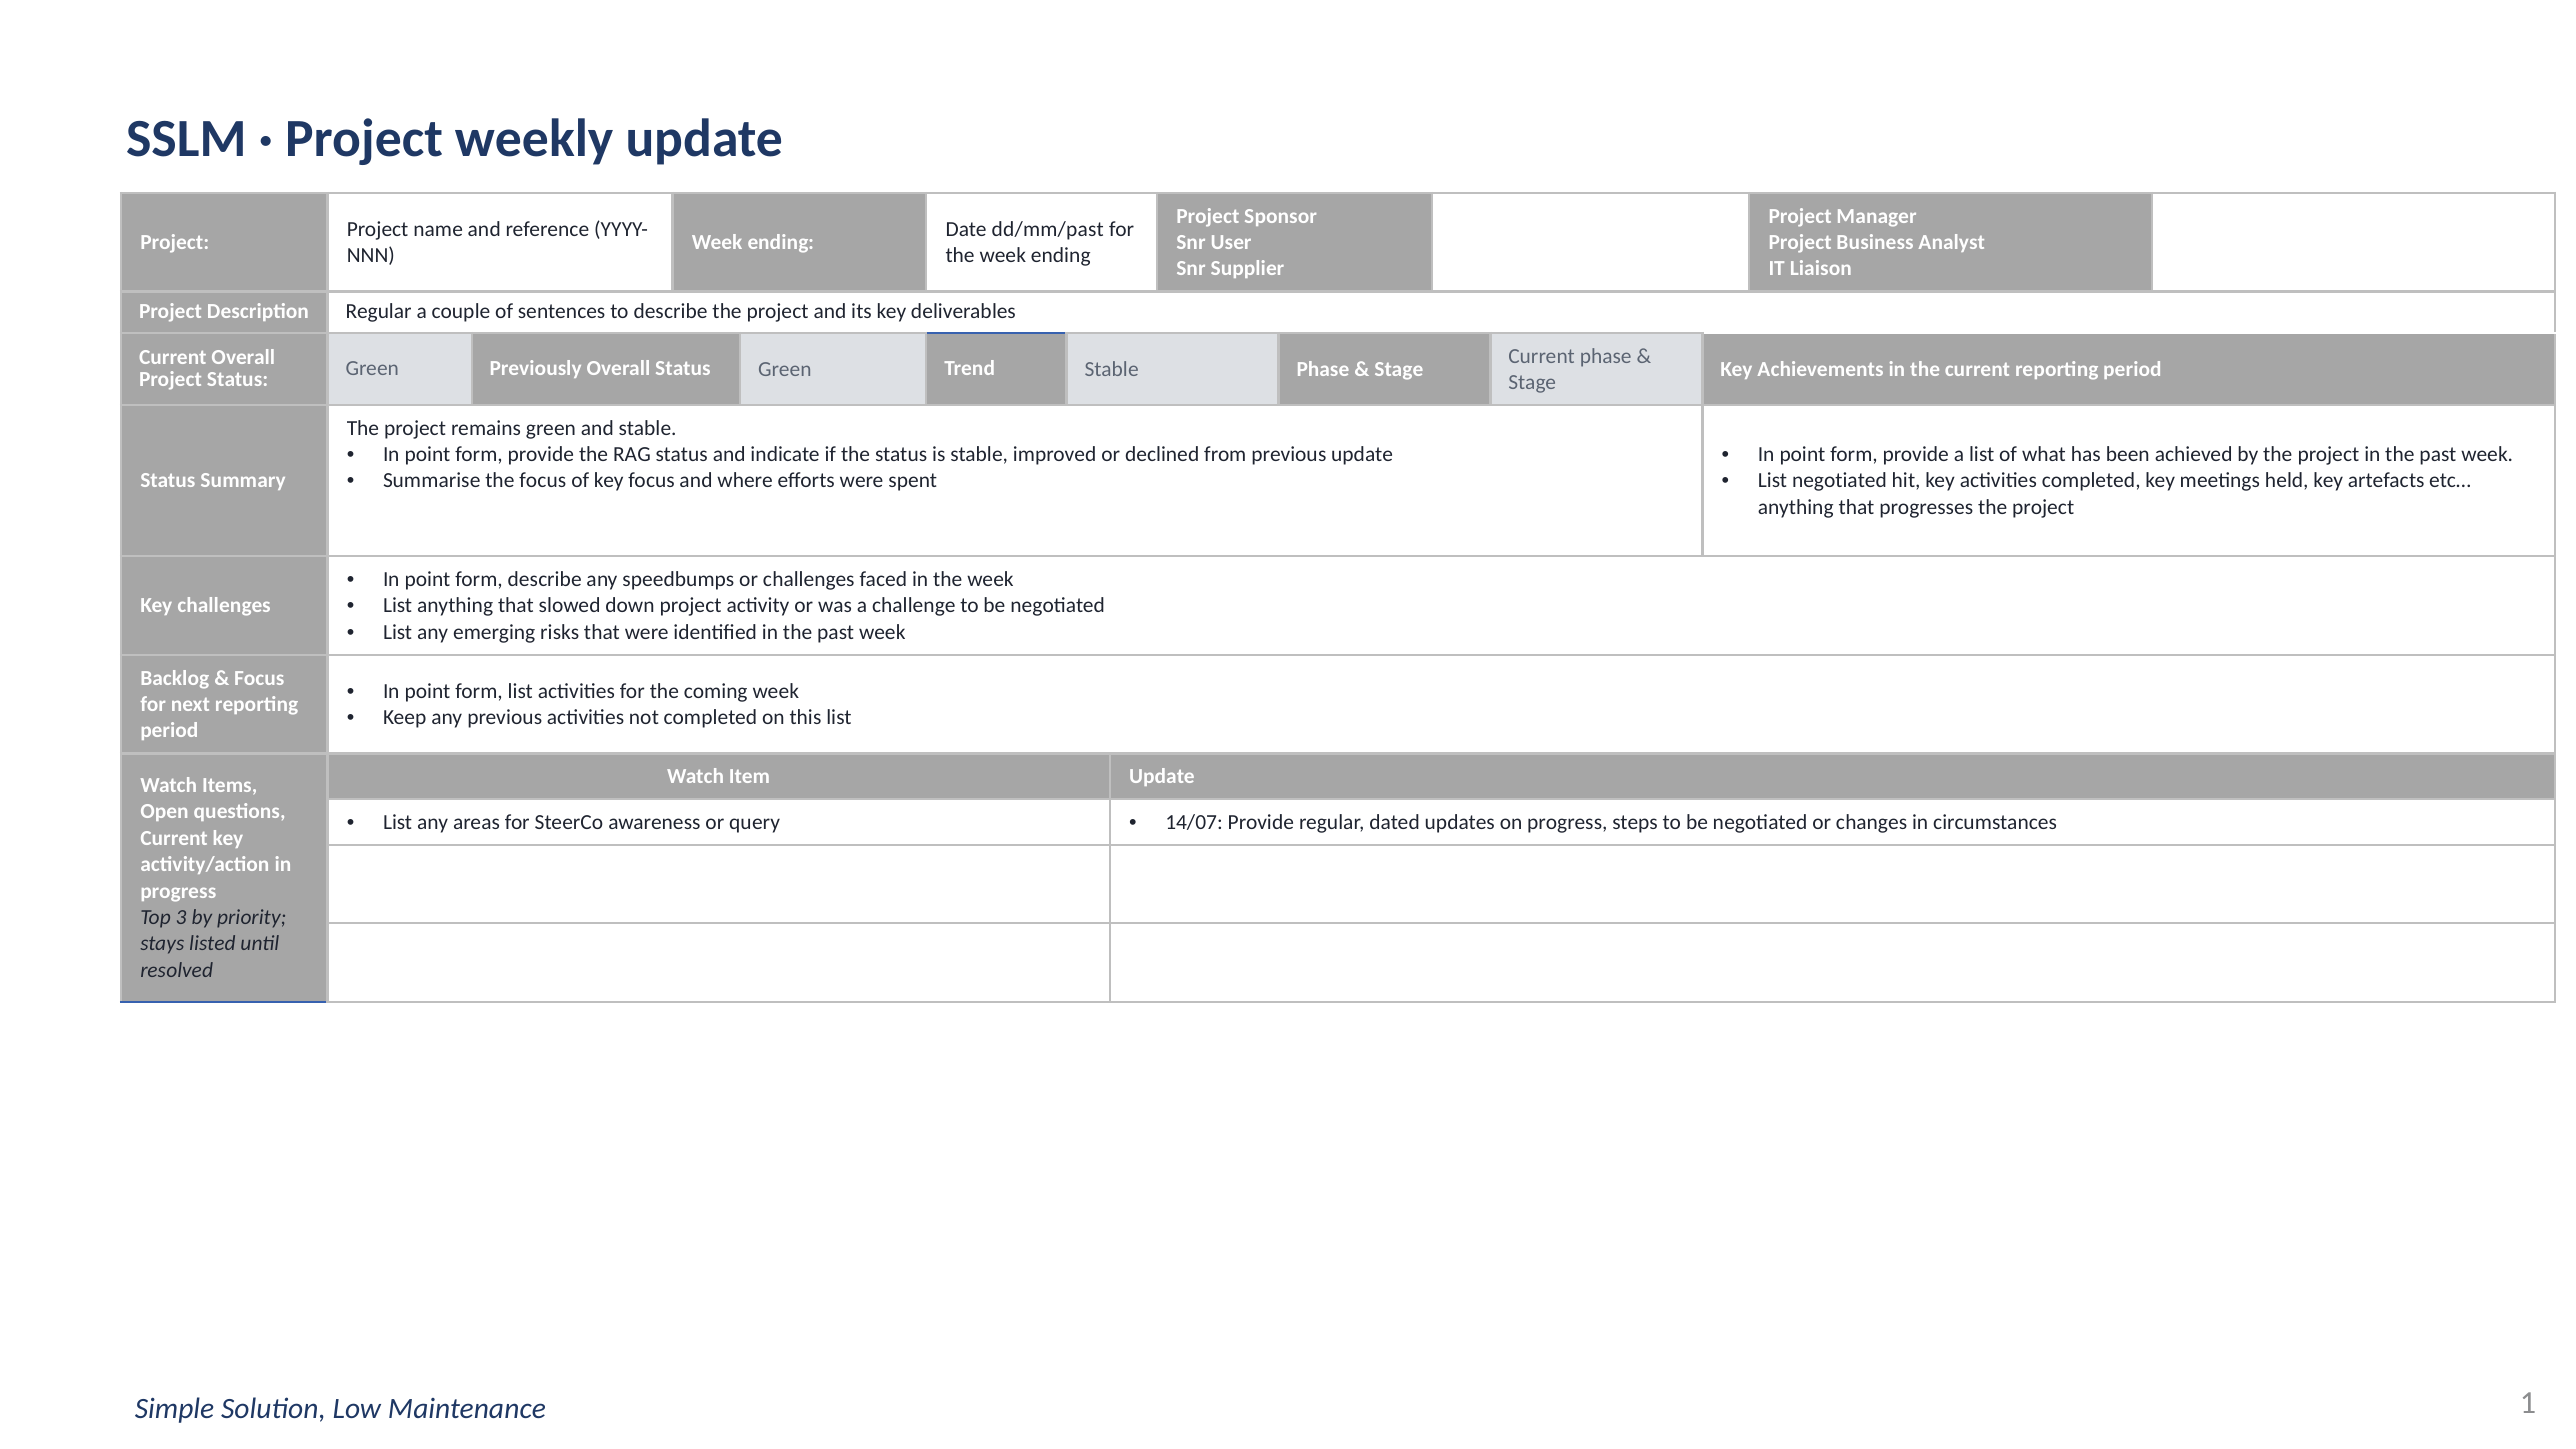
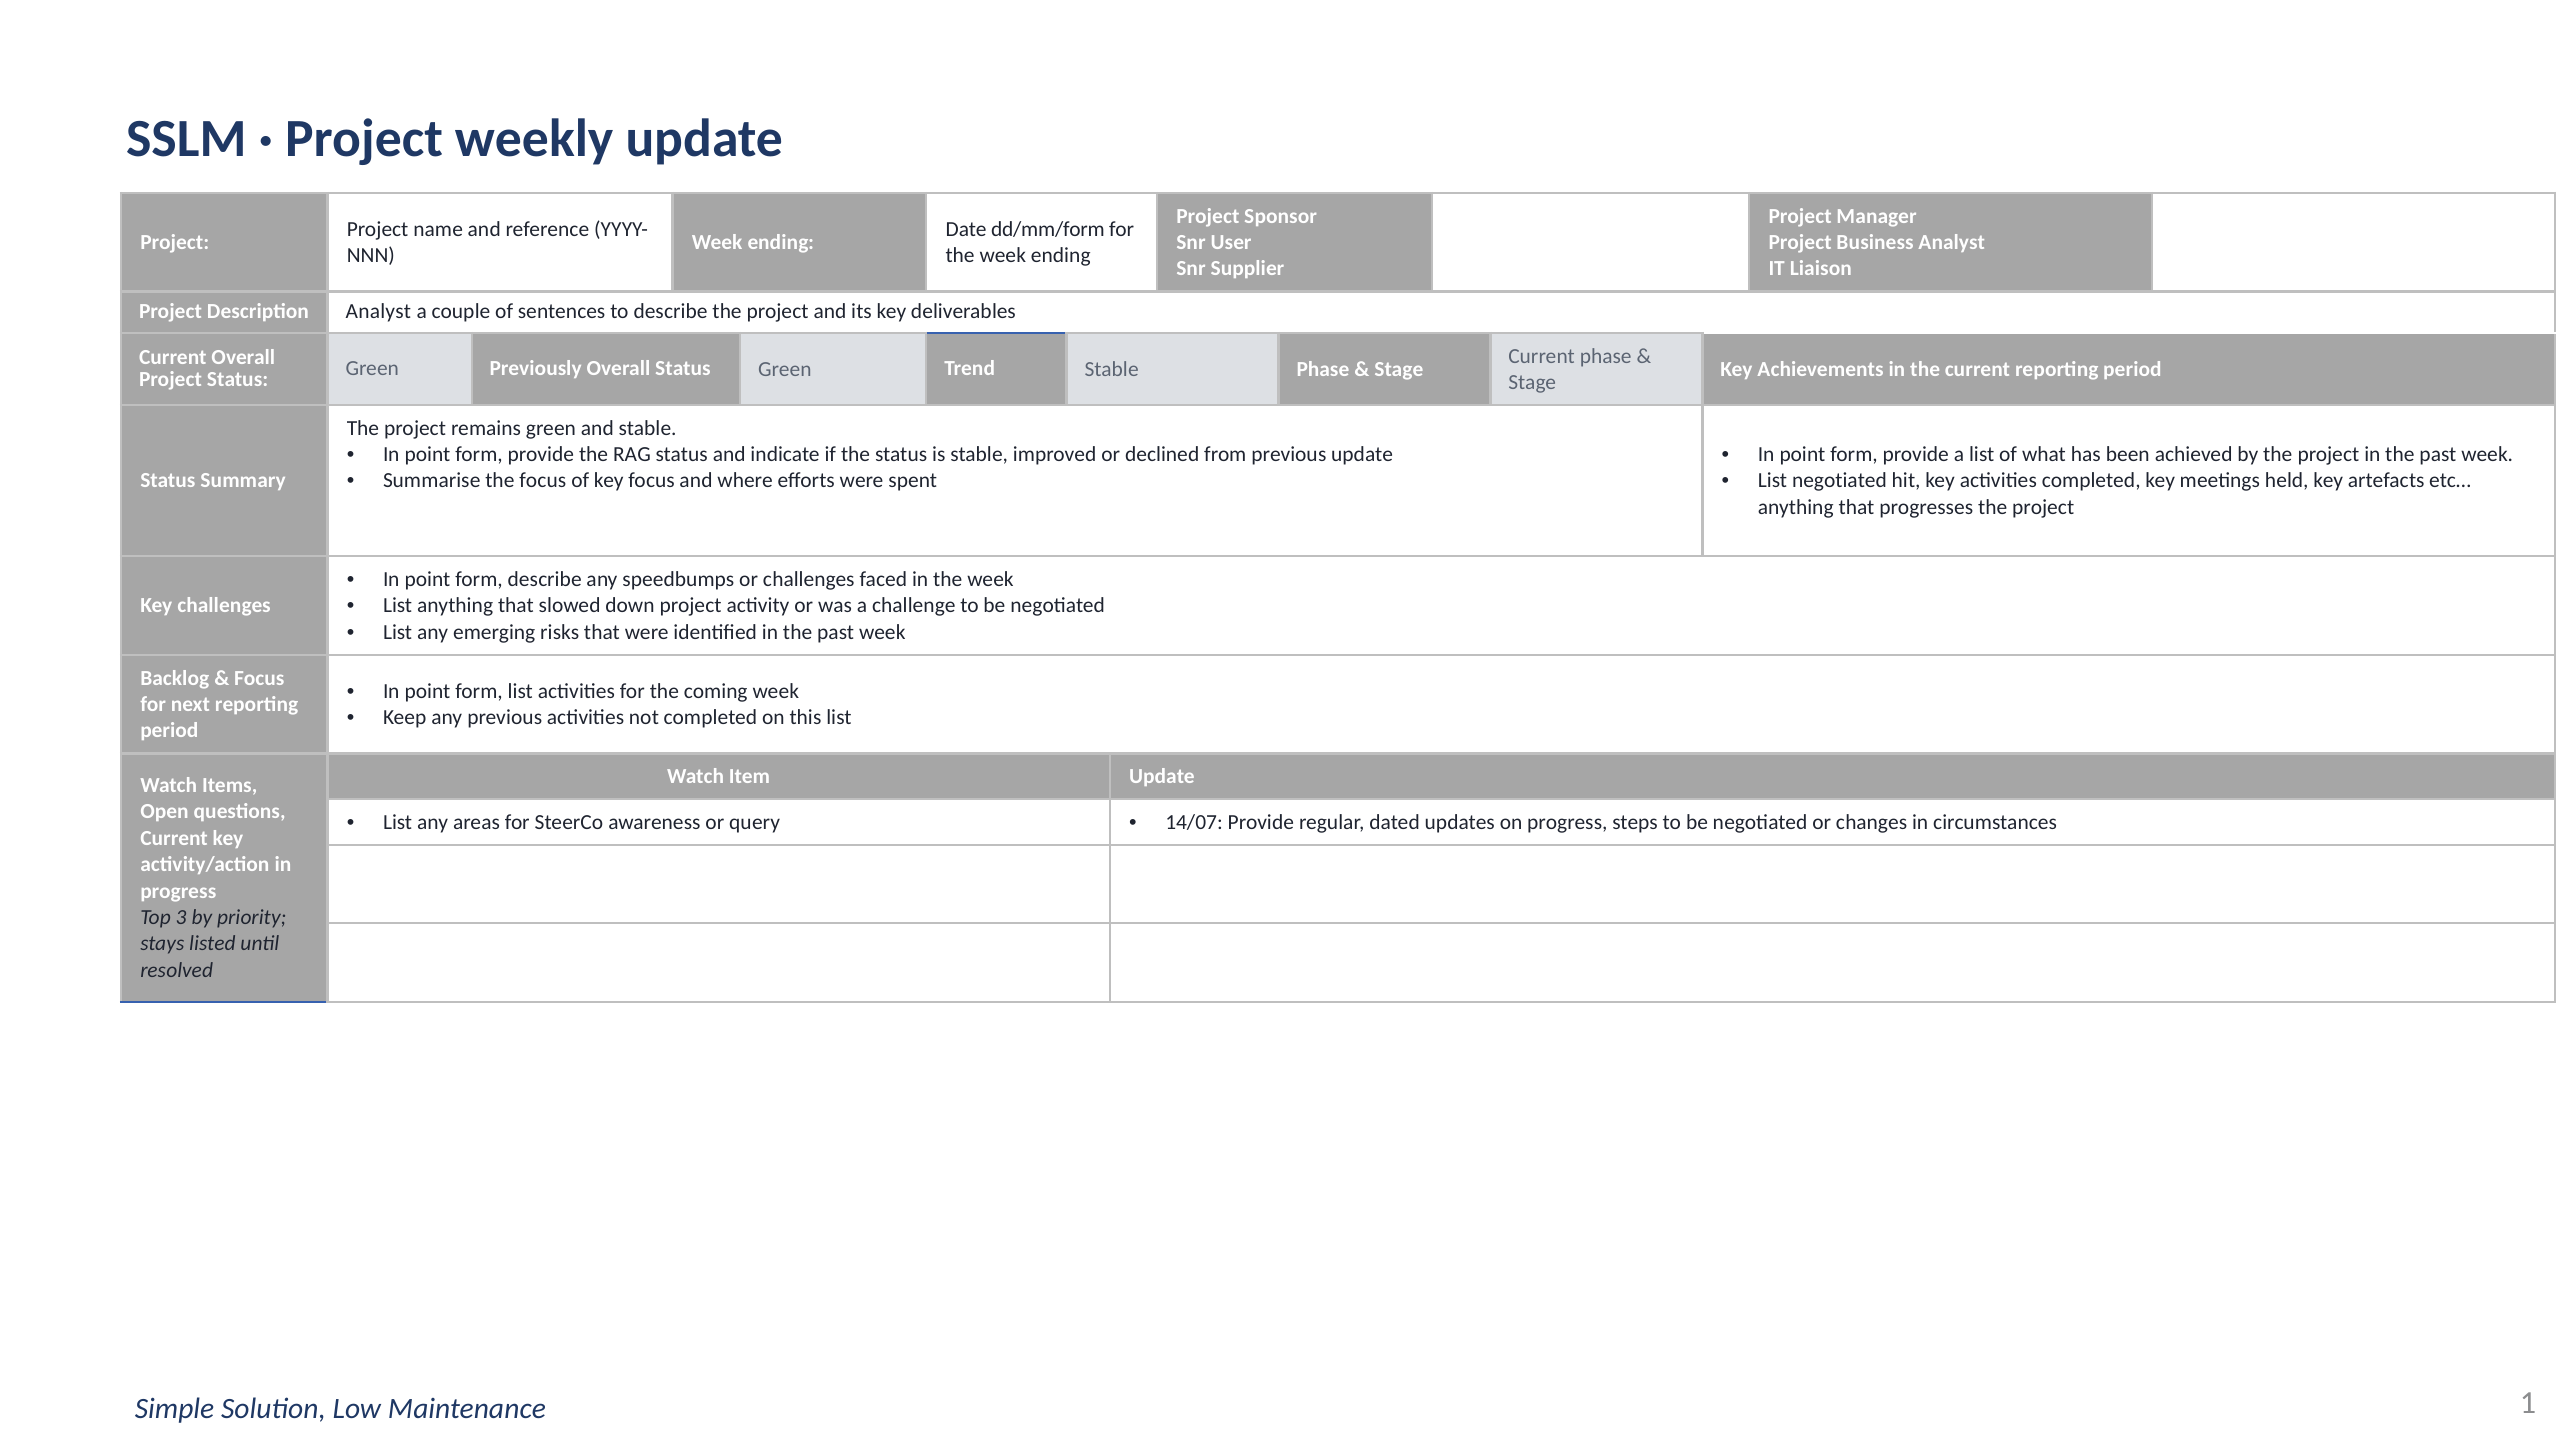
dd/mm/past: dd/mm/past -> dd/mm/form (1048, 229)
Description Regular: Regular -> Analyst (378, 312)
